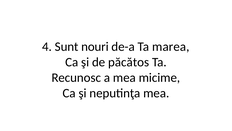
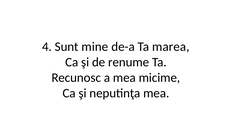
nouri: nouri -> mine (95, 46)
păcătos: păcătos -> renume (129, 62)
